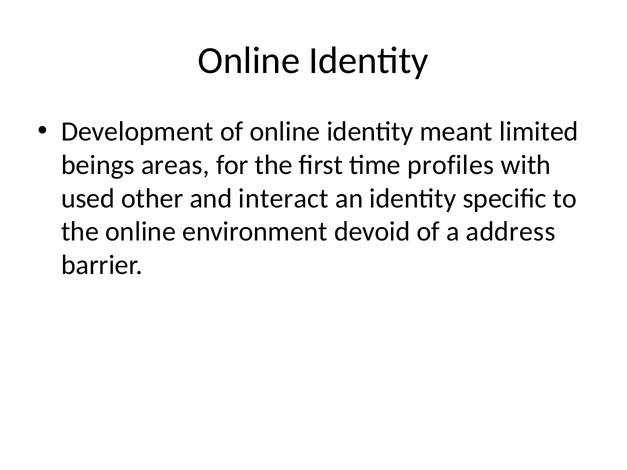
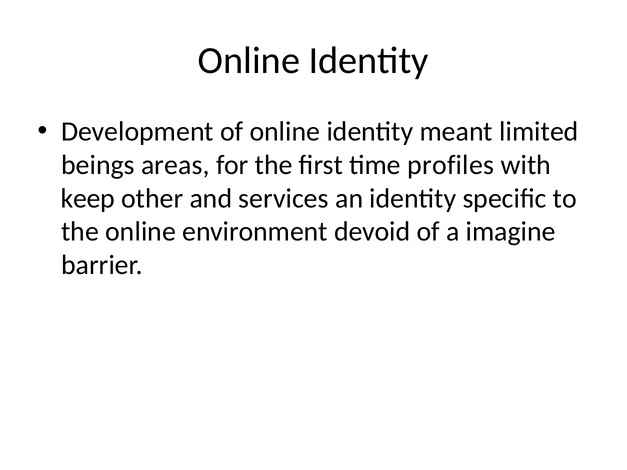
used: used -> keep (88, 198)
interact: interact -> services (284, 198)
address: address -> imagine (511, 232)
